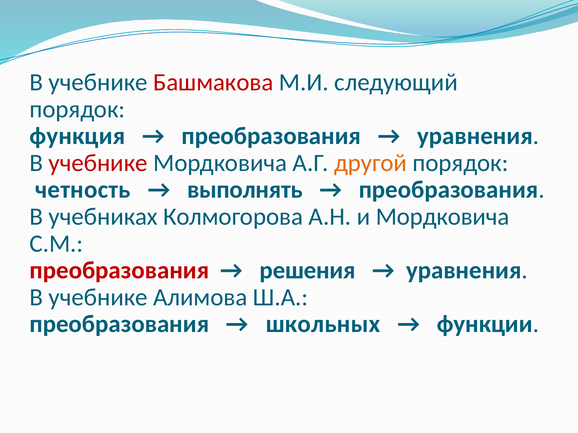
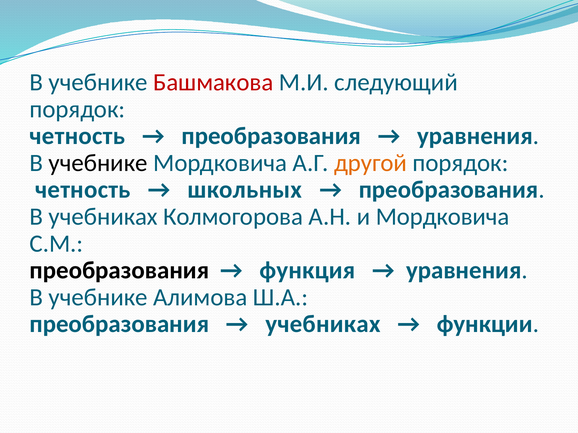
функция: функция -> четность (77, 136)
учебнике colour: red -> black (98, 163)
выполнять: выполнять -> школьных (245, 190)
преобразования colour: red -> black (119, 271)
решения: решения -> функция (307, 271)
школьных: школьных -> учебниках (323, 324)
